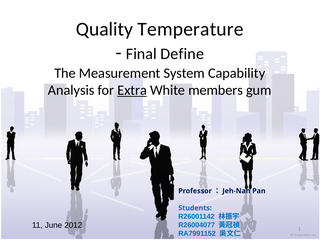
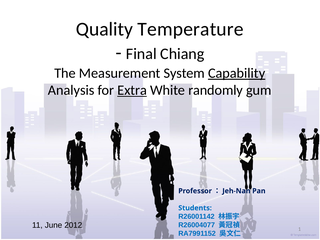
Define: Define -> Chiang (182, 54)
Capability underline: none -> present (237, 73)
members: members -> randomly (216, 90)
